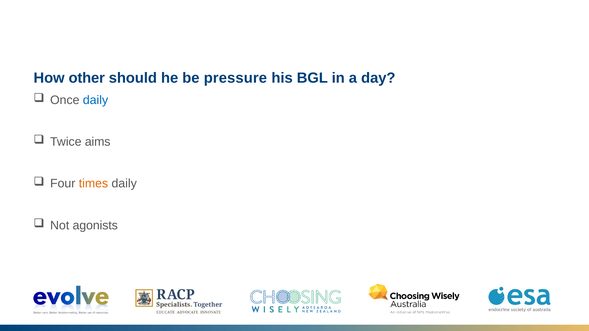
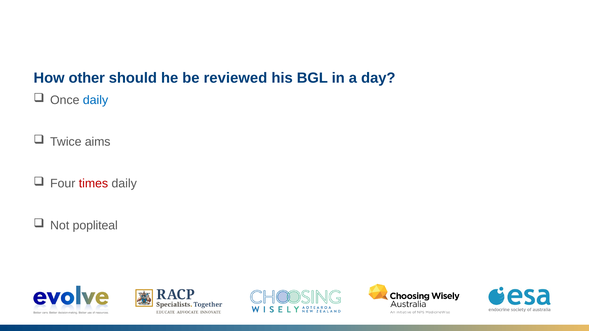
pressure: pressure -> reviewed (235, 78)
times colour: orange -> red (93, 184)
agonists: agonists -> popliteal (95, 226)
